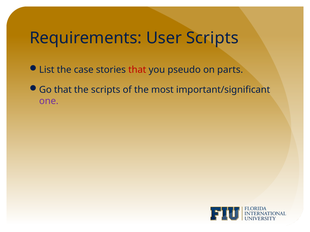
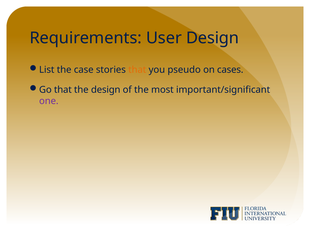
User Scripts: Scripts -> Design (213, 38)
that colour: red -> orange (137, 70)
parts: parts -> cases (230, 70)
the scripts: scripts -> design (106, 90)
